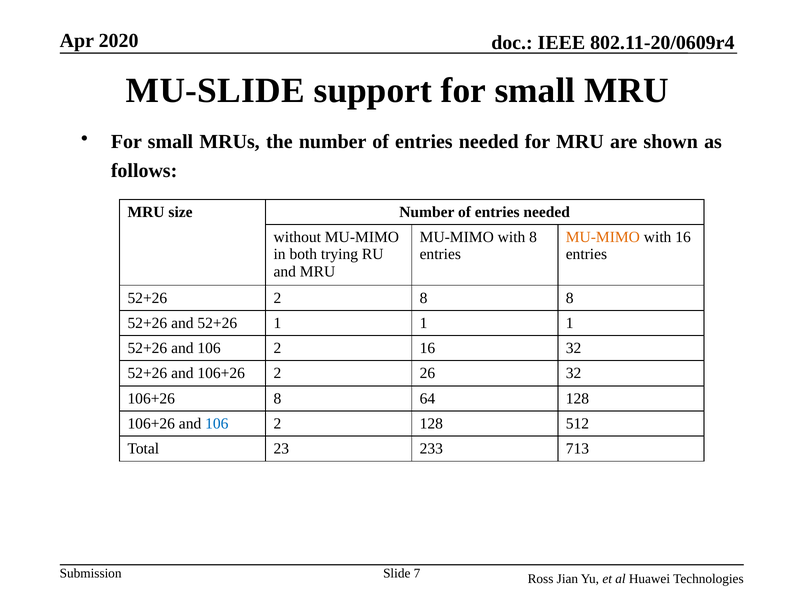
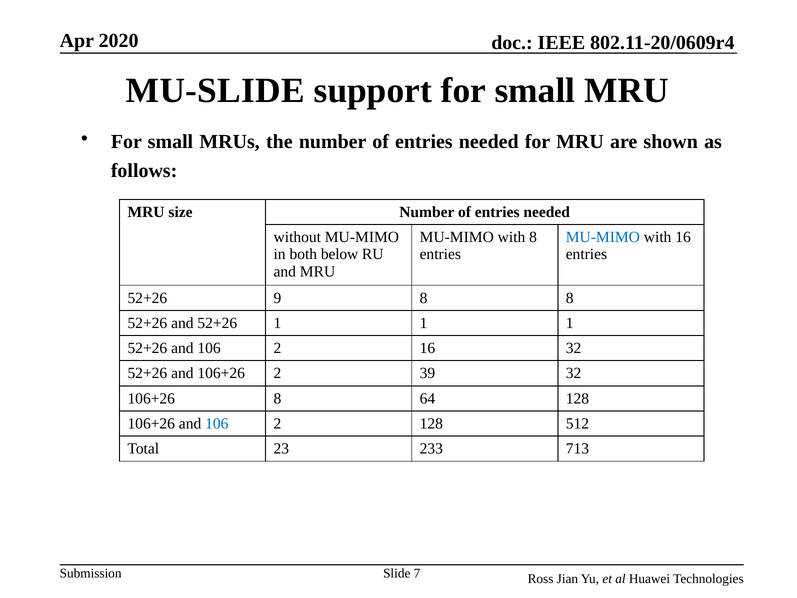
MU-MIMO colour: orange -> blue (603, 237)
trying: trying -> below (340, 254)
52+26 2: 2 -> 9 (277, 298)
26: 26 -> 39 (427, 373)
